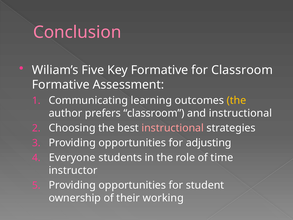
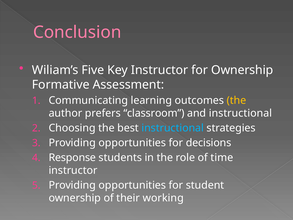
Key Formative: Formative -> Instructor (160, 70)
for Classroom: Classroom -> Ownership (242, 70)
instructional colour: pink -> light blue (173, 128)
adjusting: adjusting -> decisions (209, 143)
Everyone: Everyone -> Response (72, 158)
